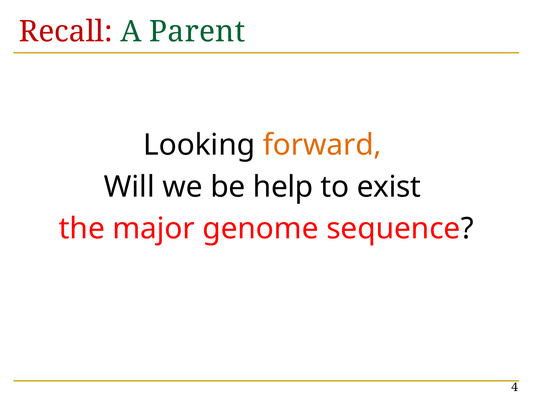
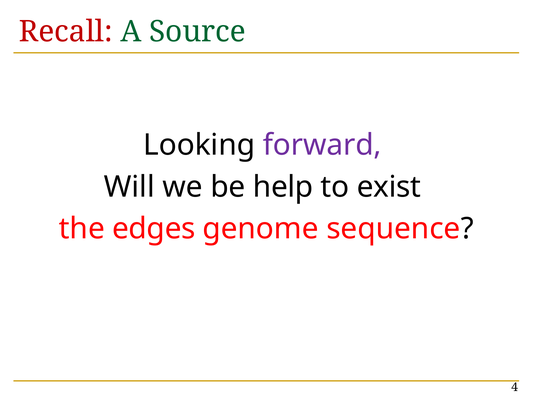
Parent: Parent -> Source (197, 32)
forward colour: orange -> purple (322, 145)
major: major -> edges (154, 228)
